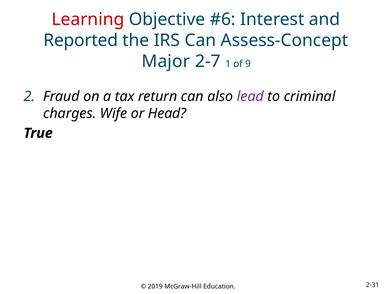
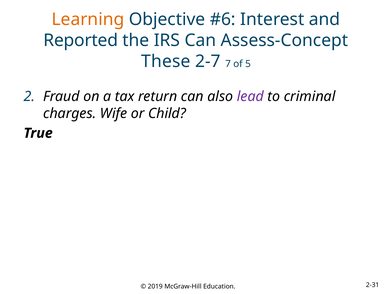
Learning colour: red -> orange (88, 19)
Major: Major -> These (166, 61)
1: 1 -> 7 (228, 64)
9: 9 -> 5 (248, 64)
Head: Head -> Child (167, 113)
